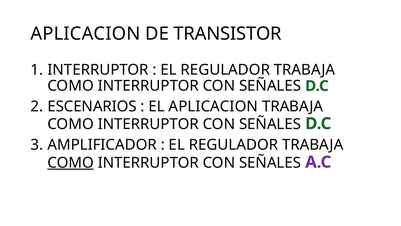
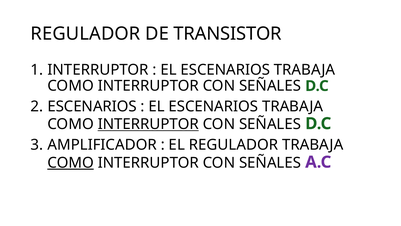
APLICACION: APLICACION -> REGULADOR (85, 34)
REGULADOR: REGULADOR -> ESCENARIOS (225, 70)
APLICACION: APLICACION -> ESCENARIOS (213, 106)
INTERRUPTOR underline: none -> present (148, 124)
